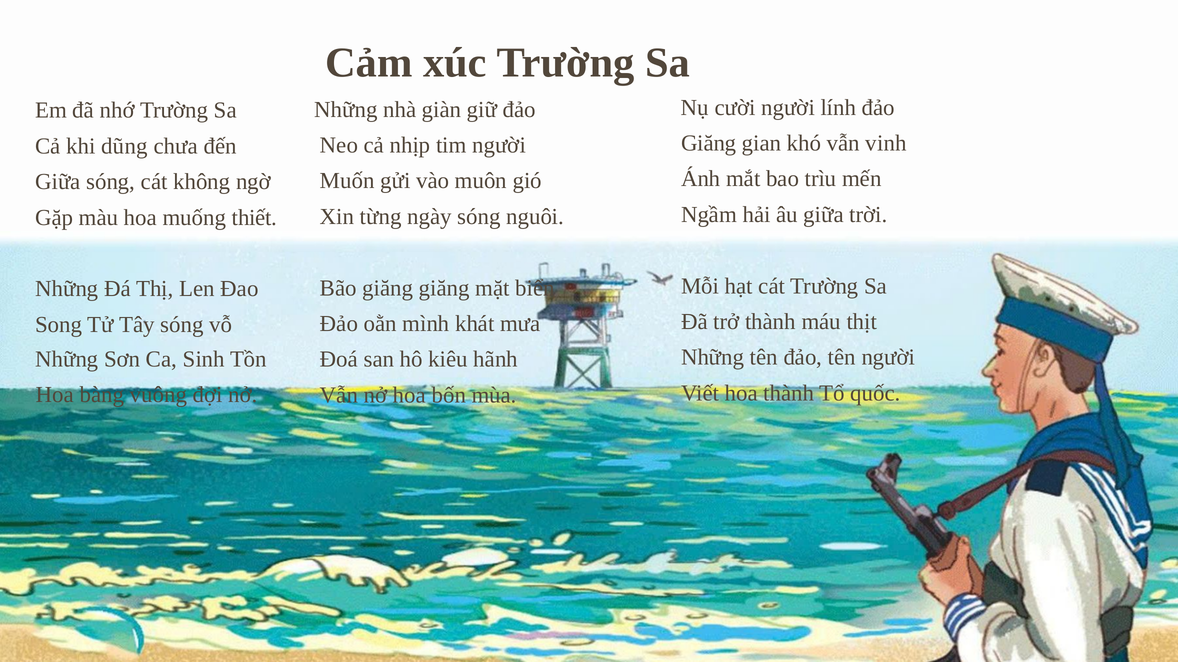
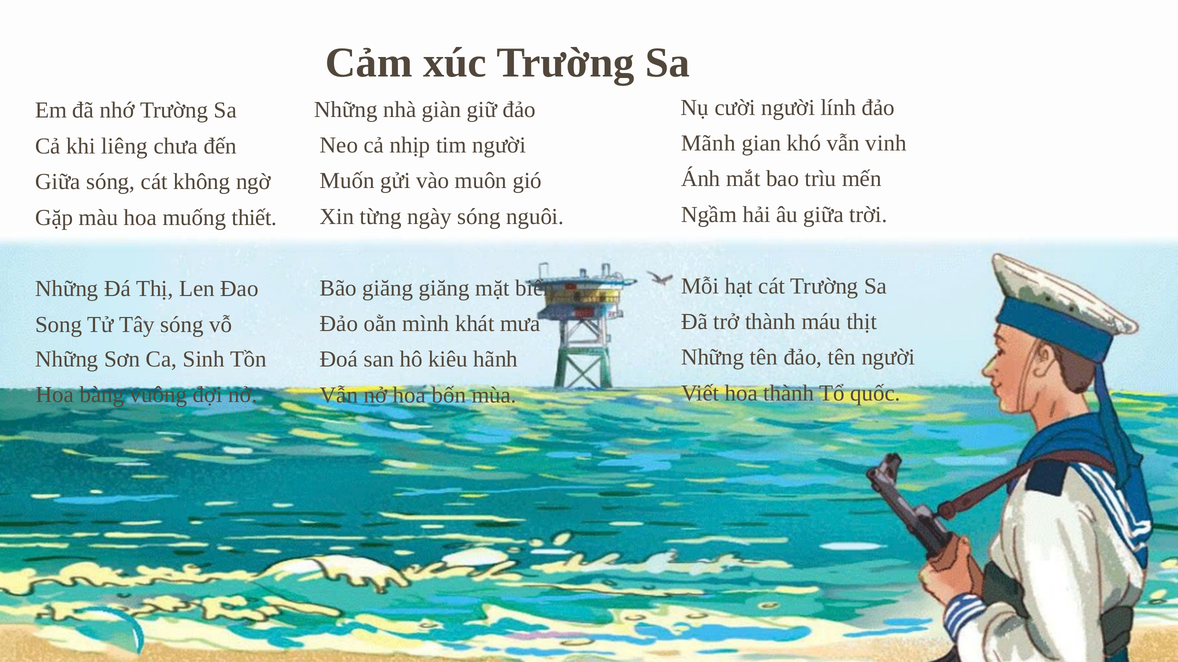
Giăng: Giăng -> Mãnh (708, 143)
dũng: dũng -> liêng (125, 146)
